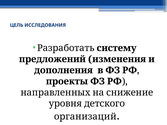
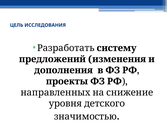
организаций: организаций -> значимостью (85, 117)
